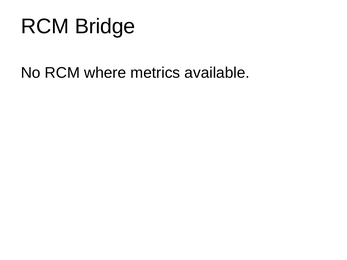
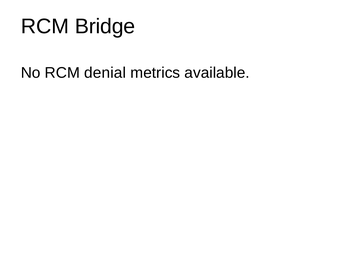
where: where -> denial (105, 73)
